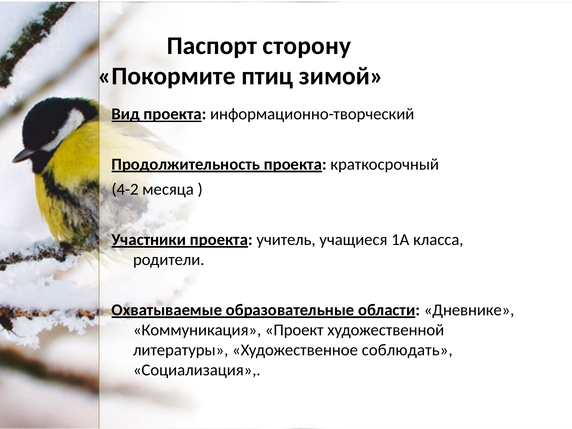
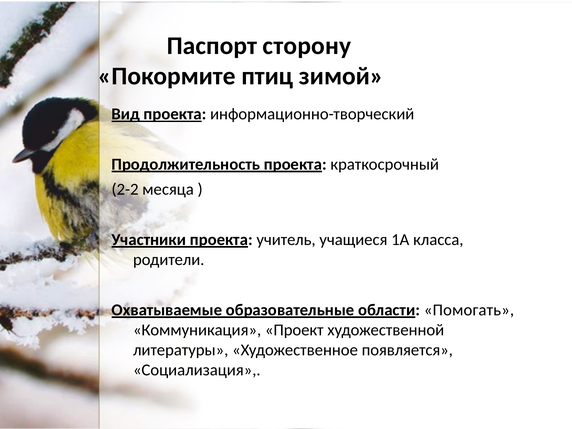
4-2: 4-2 -> 2-2 (125, 189)
Дневнике: Дневнике -> Помогать (469, 310)
соблюдать: соблюдать -> появляется (407, 350)
